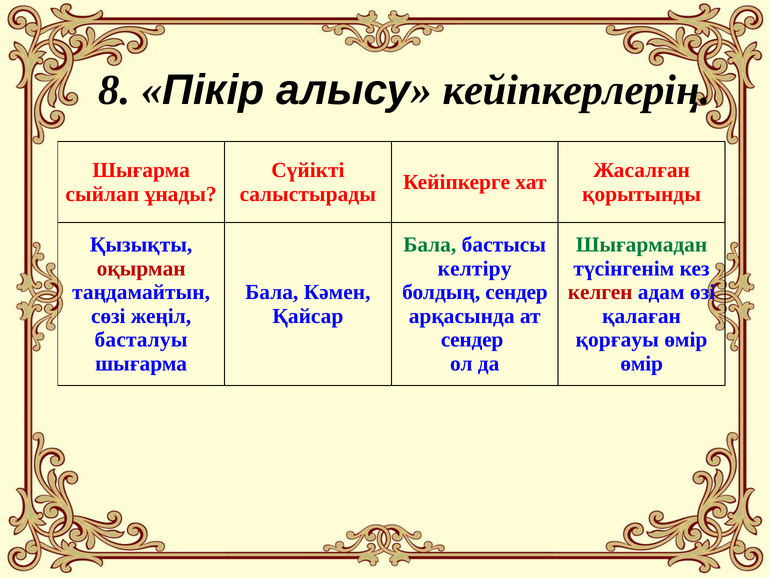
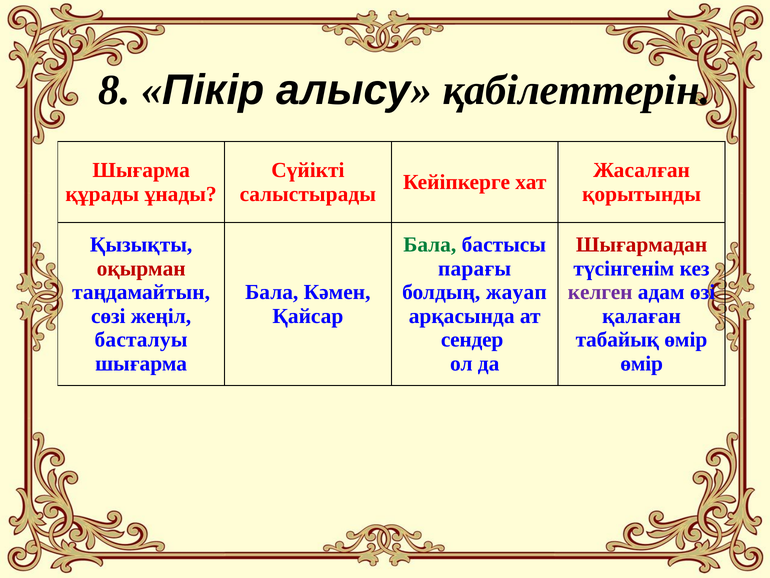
кейіпкерлерің: кейіпкерлерің -> қабілеттерін (577, 90)
сыйлап: сыйлап -> құрады (102, 194)
Шығармадан colour: green -> red (642, 245)
келтіру: келтіру -> парағы (475, 268)
болдың сендер: сендер -> жауап (516, 292)
келген colour: red -> purple (600, 292)
қорғауы: қорғауы -> табайық (617, 340)
